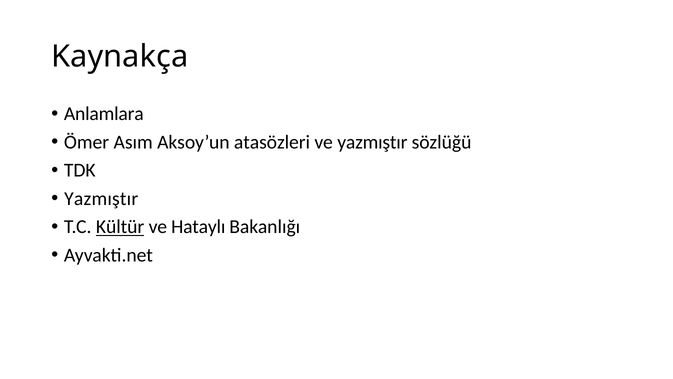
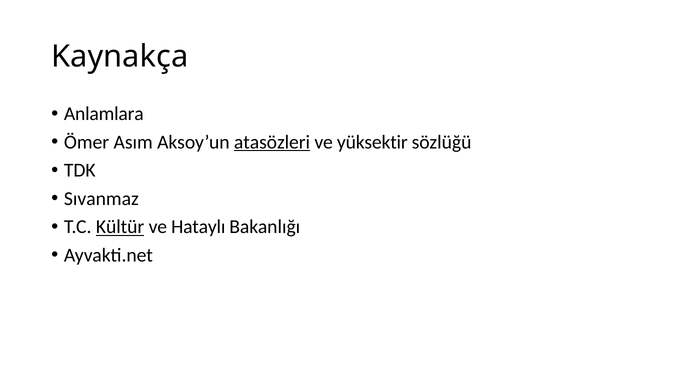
atasözleri underline: none -> present (272, 142)
ve yazmıştır: yazmıştır -> yüksektir (372, 142)
Yazmıştır: Yazmıştır -> Sıvanmaz (101, 198)
